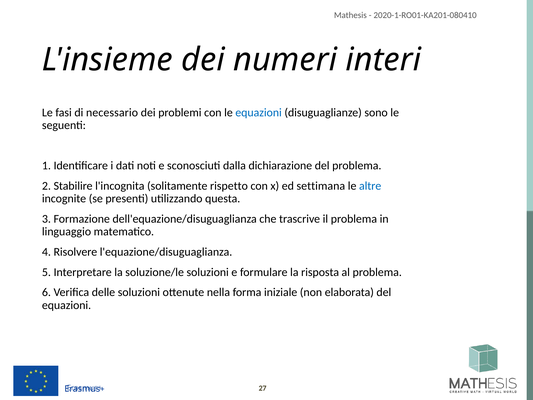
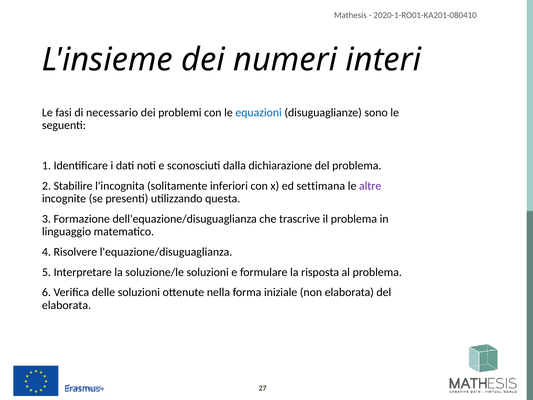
rispetto: rispetto -> inferiori (229, 186)
altre colour: blue -> purple (370, 186)
equazioni: equazioni -> elaborata (67, 305)
